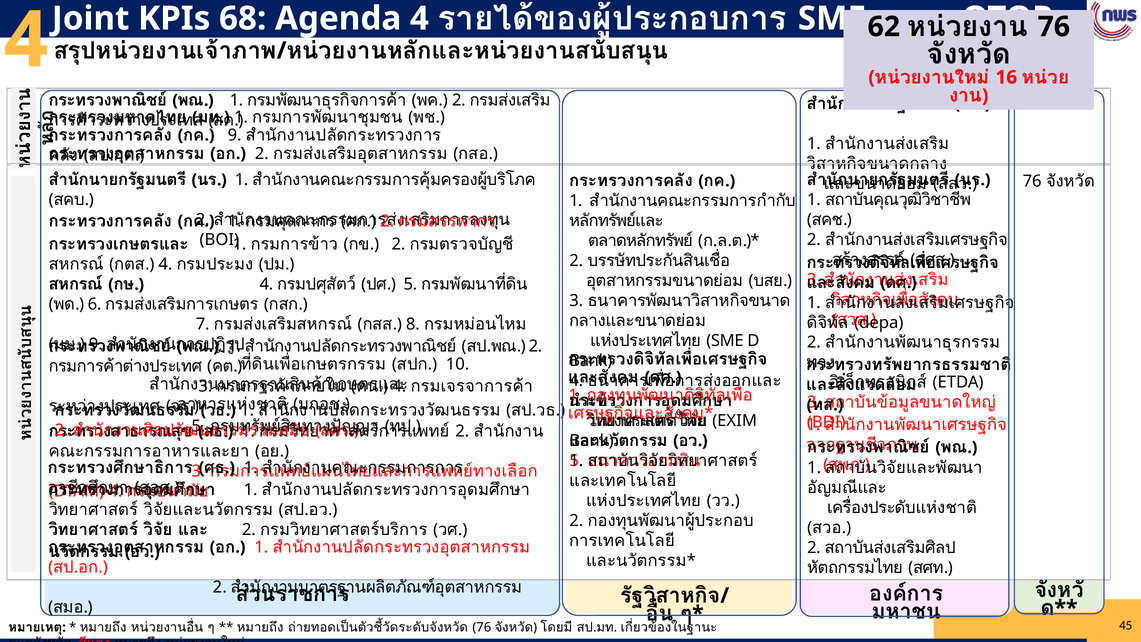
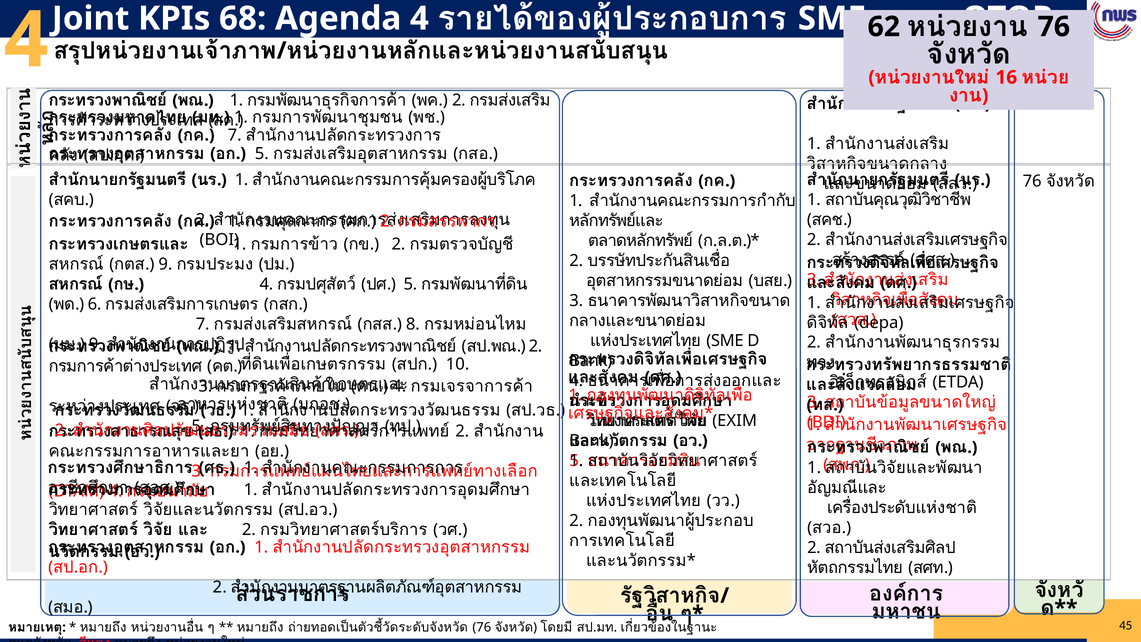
9: 9 -> 7 (235, 135)
2: 2 -> 5 (262, 153)
4: 4 -> 9 (165, 264)
